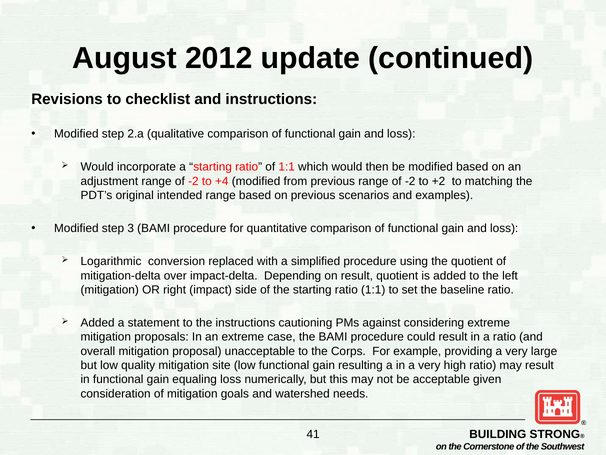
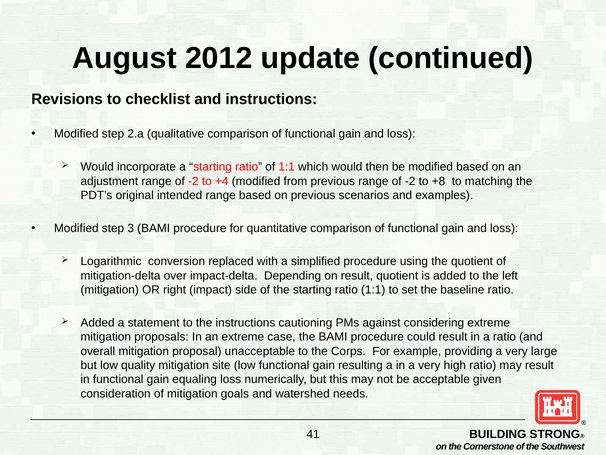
+2: +2 -> +8 (439, 181)
